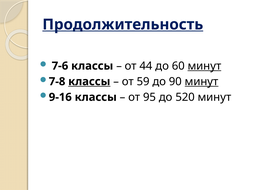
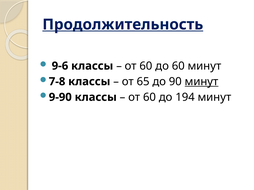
7-6: 7-6 -> 9-6 (60, 66)
44: 44 -> 60 (146, 66)
минут underline: present -> none (204, 66)
классы underline: present -> none (89, 82)
59: 59 -> 65 (143, 82)
9-16: 9-16 -> 9-90 (60, 97)
95: 95 -> 60 (150, 97)
520: 520 -> 194 (185, 97)
